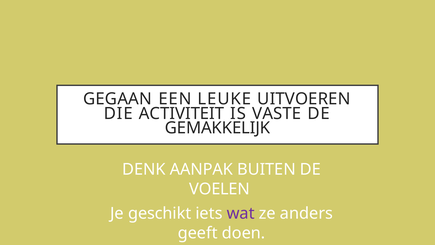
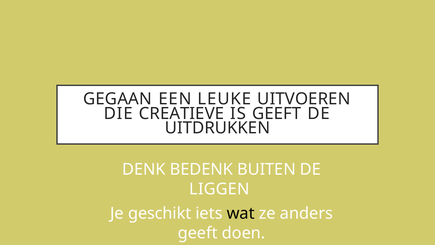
ACTIVITEIT: ACTIVITEIT -> CREATIEVE (181, 113)
IS VASTE: VASTE -> GEEFT (277, 113)
GEMAKKELIJK: GEMAKKELIJK -> UITDRUKKEN (217, 128)
AANPAK: AANPAK -> BEDENK (201, 169)
VOELEN: VOELEN -> LIGGEN (219, 189)
wat colour: purple -> black (241, 213)
